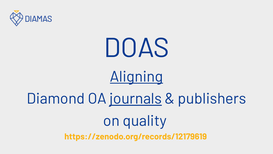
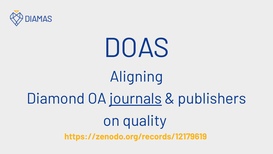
Aligning underline: present -> none (136, 76)
